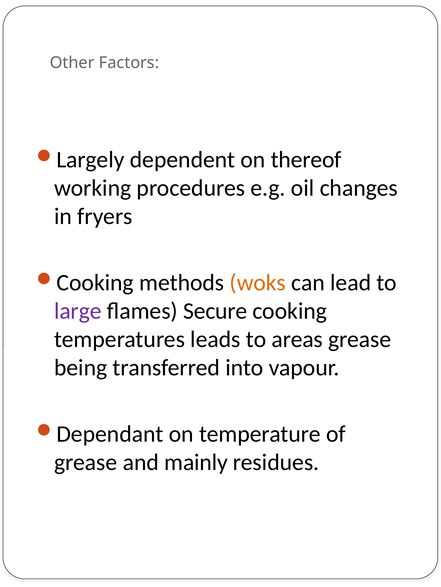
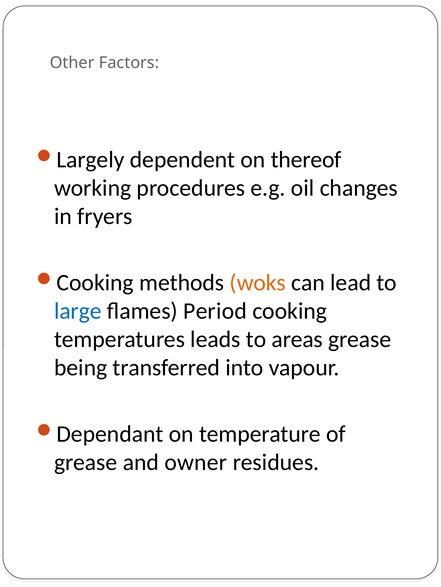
large colour: purple -> blue (78, 312)
Secure: Secure -> Period (215, 312)
mainly: mainly -> owner (196, 463)
